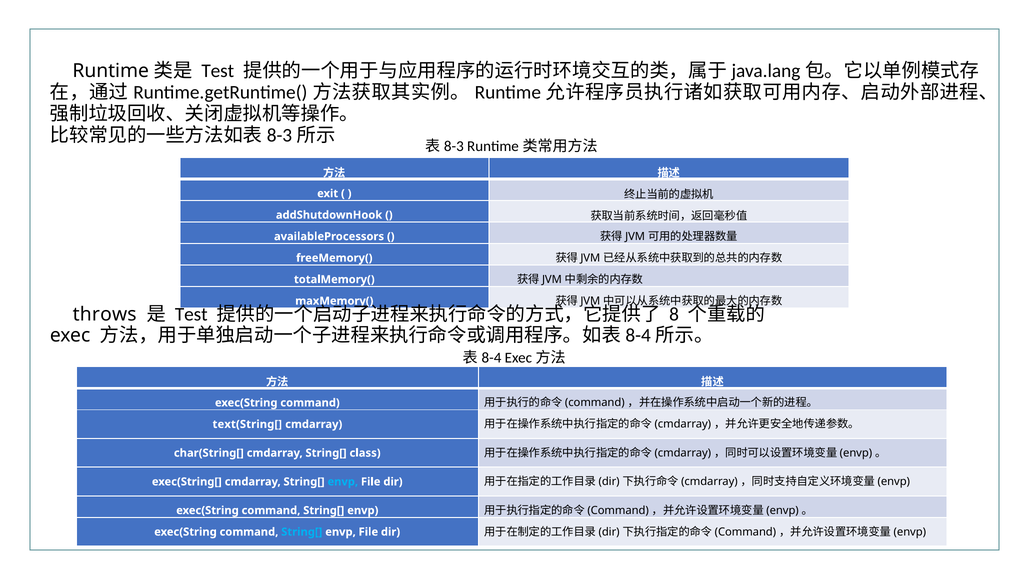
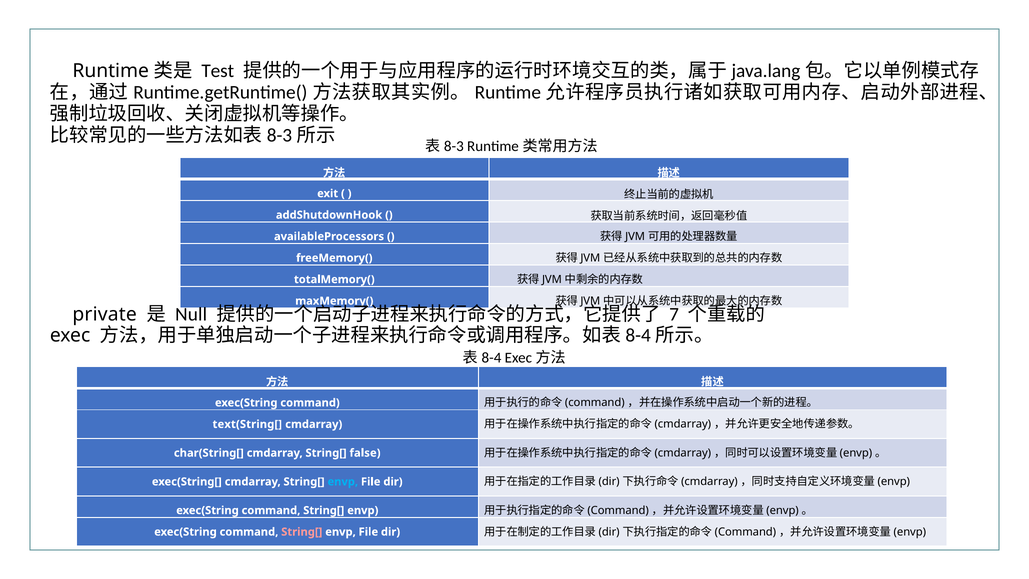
throws: throws -> private (105, 314)
Test: Test -> Null (191, 314)
8: 8 -> 7 (674, 314)
class: class -> false (365, 453)
String[ colour: light blue -> pink (302, 532)
